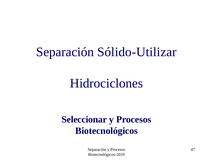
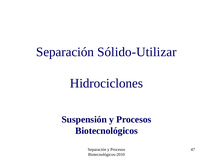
Seleccionar: Seleccionar -> Suspensión (84, 119)
